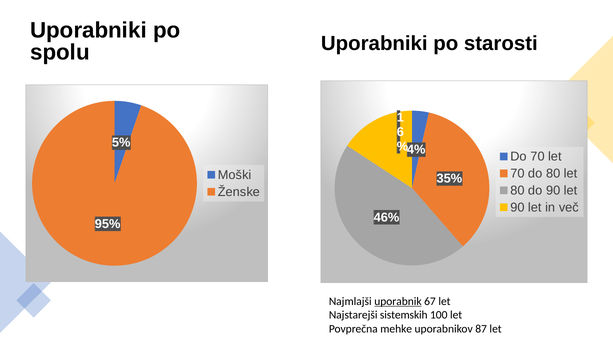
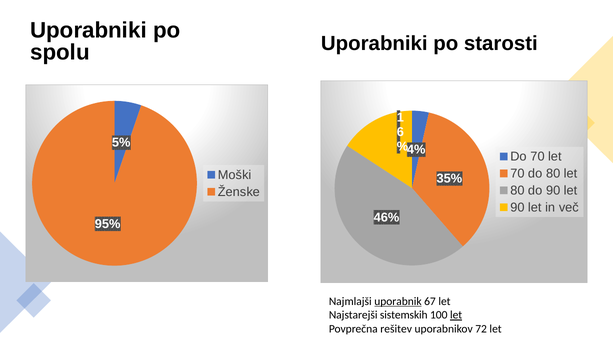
let underline: none -> present (456, 315)
mehke: mehke -> rešitev (396, 329)
87: 87 -> 72 (481, 329)
